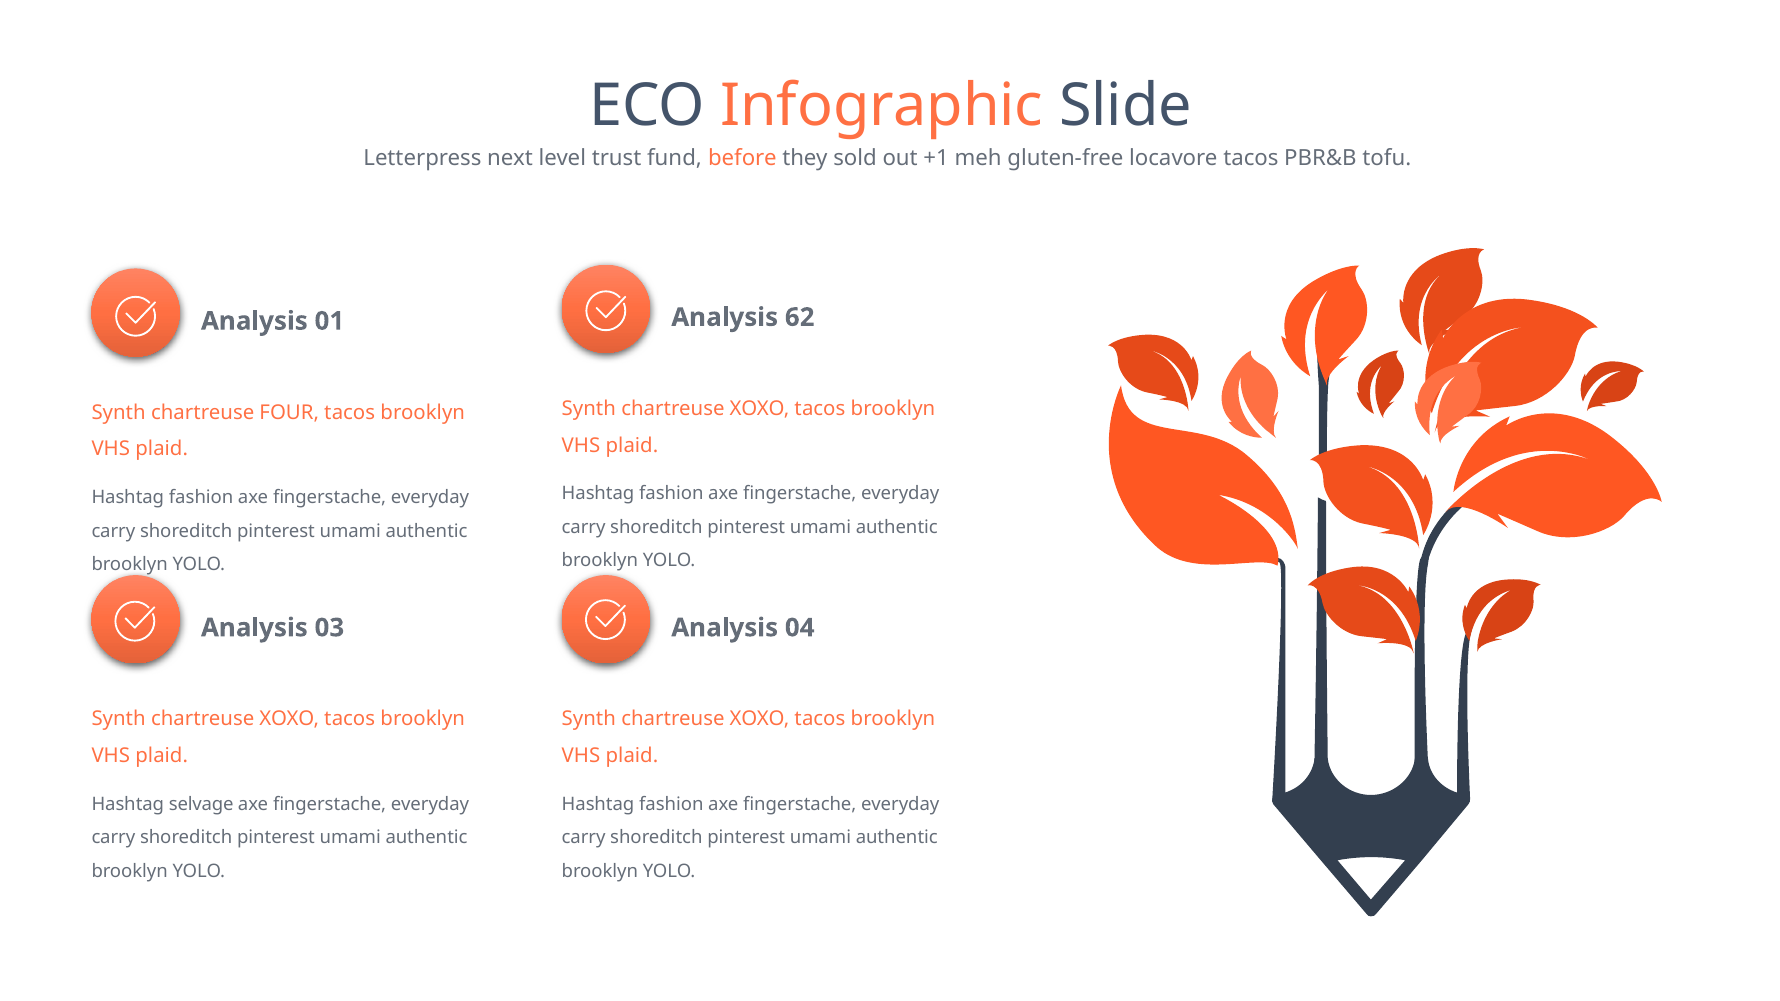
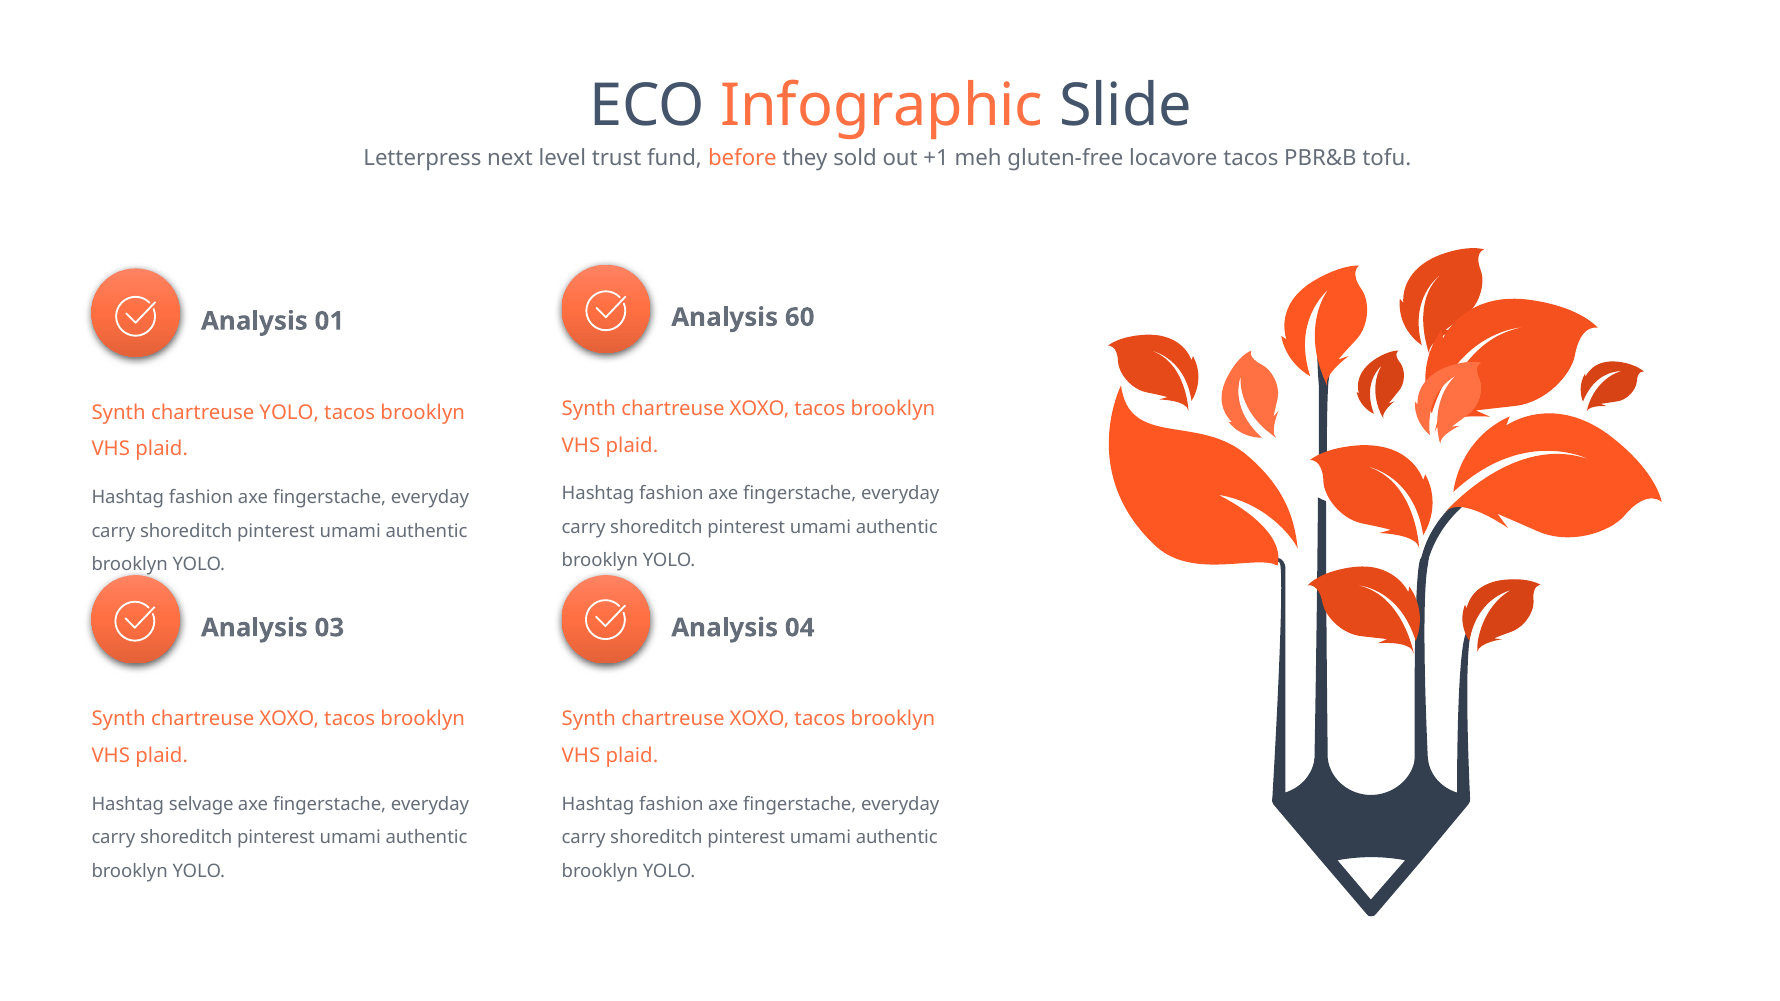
62: 62 -> 60 (800, 317)
chartreuse FOUR: FOUR -> YOLO (289, 413)
